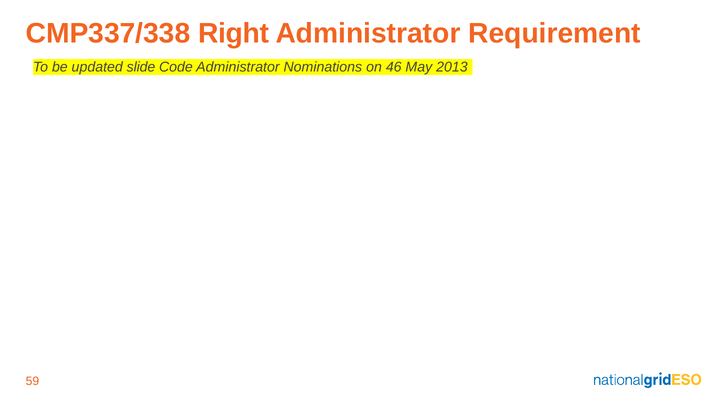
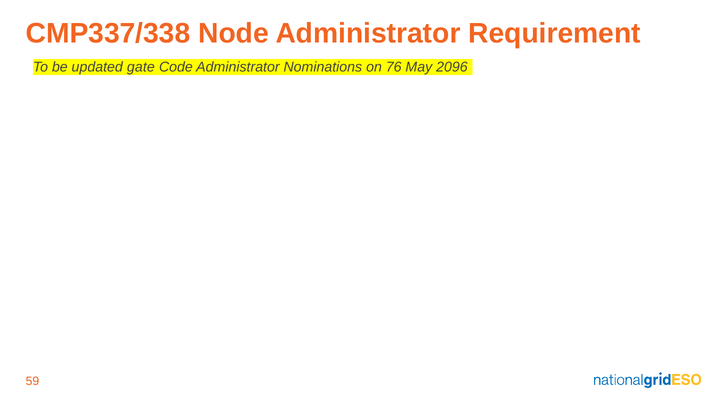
Right: Right -> Node (233, 34)
slide: slide -> gate (141, 67)
46: 46 -> 76 (394, 67)
2013: 2013 -> 2096 (452, 67)
